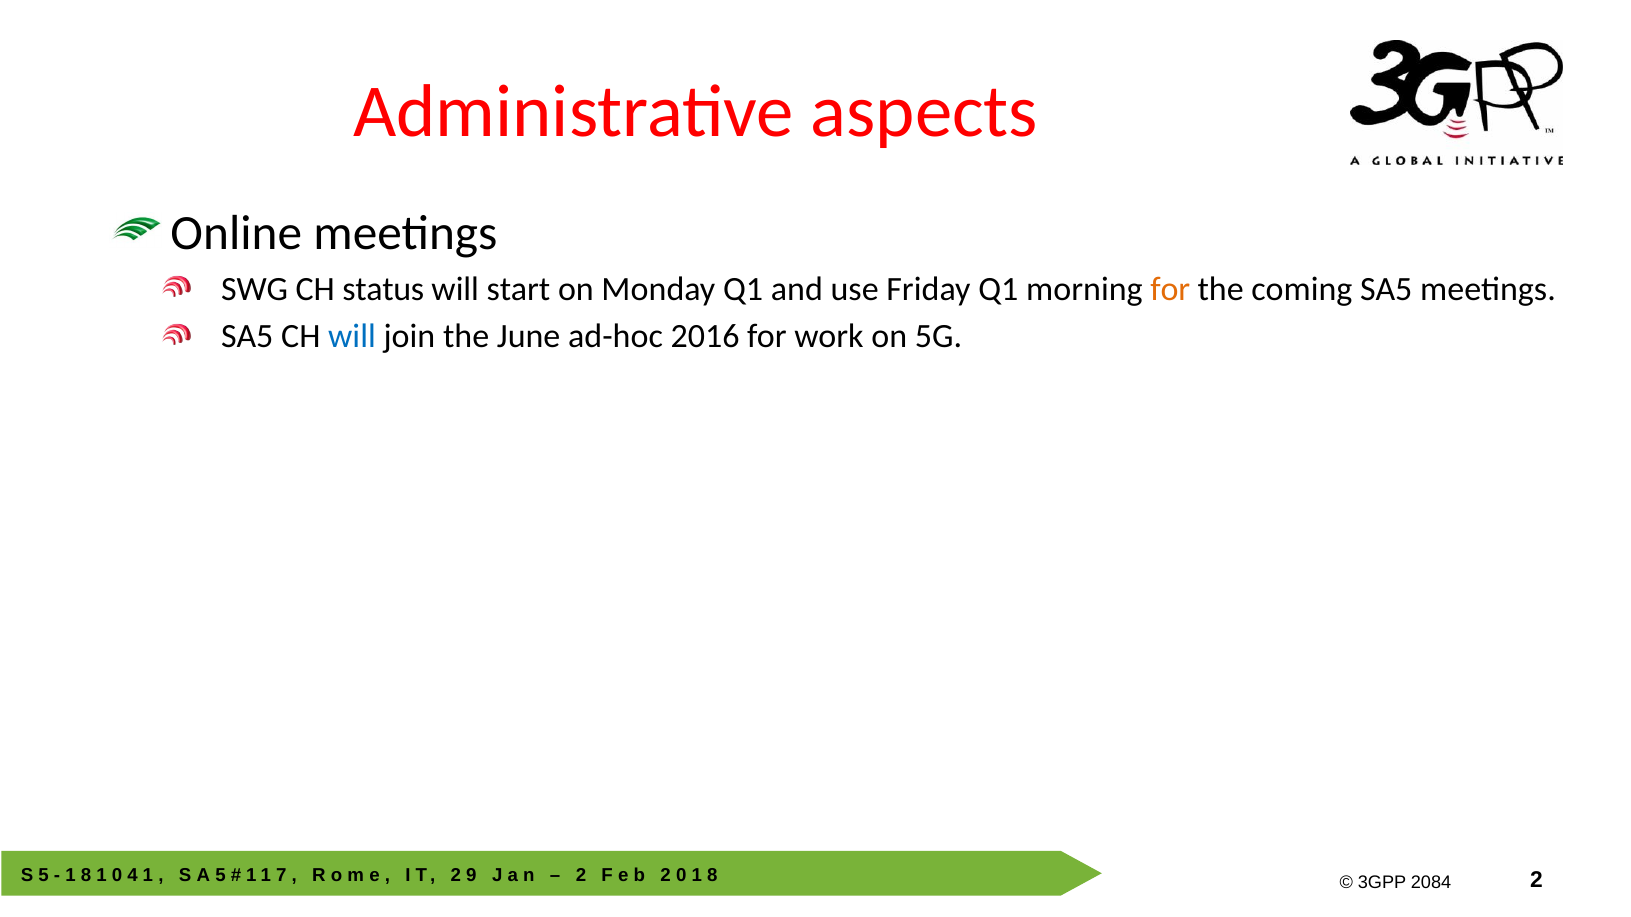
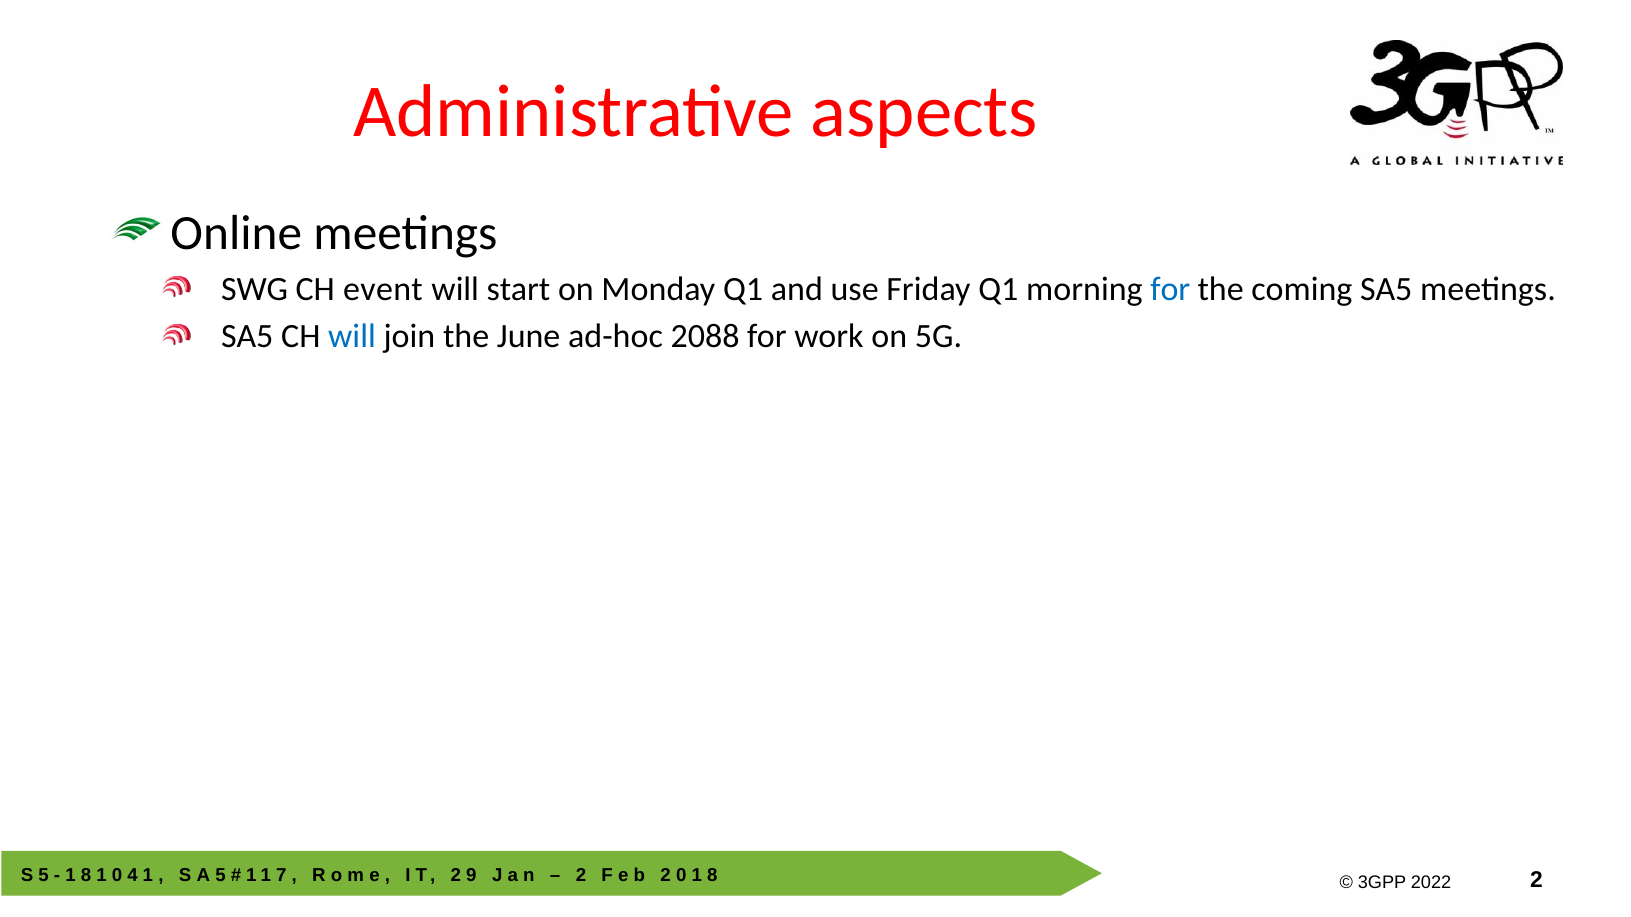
status: status -> event (383, 289)
for colour: orange -> blue (1170, 289)
2016: 2016 -> 2088 (705, 337)
2084: 2084 -> 2022 (1431, 883)
